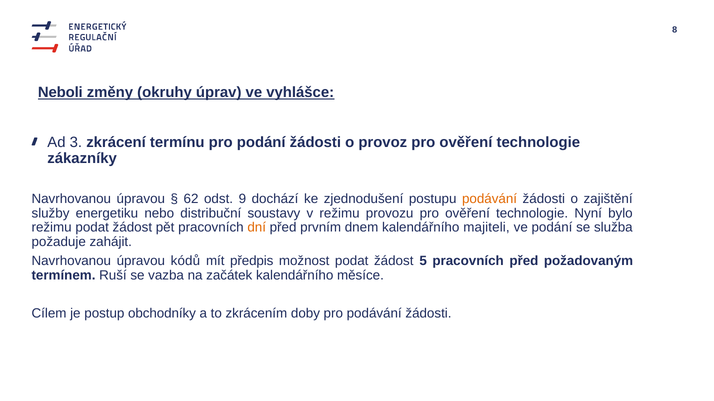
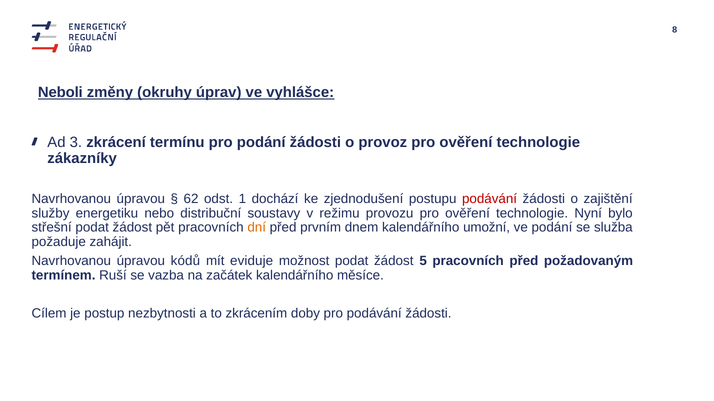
9: 9 -> 1 (242, 199)
podávání colour: orange -> red (490, 199)
režimu: režimu -> střešní (52, 228)
majiteli: majiteli -> umožní (487, 228)
předpis: předpis -> eviduje (252, 261)
obchodníky: obchodníky -> nezbytnosti (162, 314)
